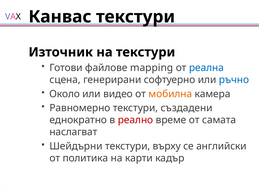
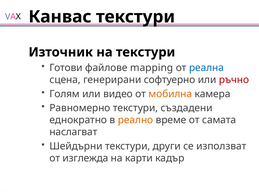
ръчно colour: blue -> red (234, 80)
Около: Около -> Голям (65, 94)
реално colour: red -> orange (136, 120)
върху: върху -> други (167, 146)
английски: английски -> използват (221, 146)
политика: политика -> изглежда (85, 158)
